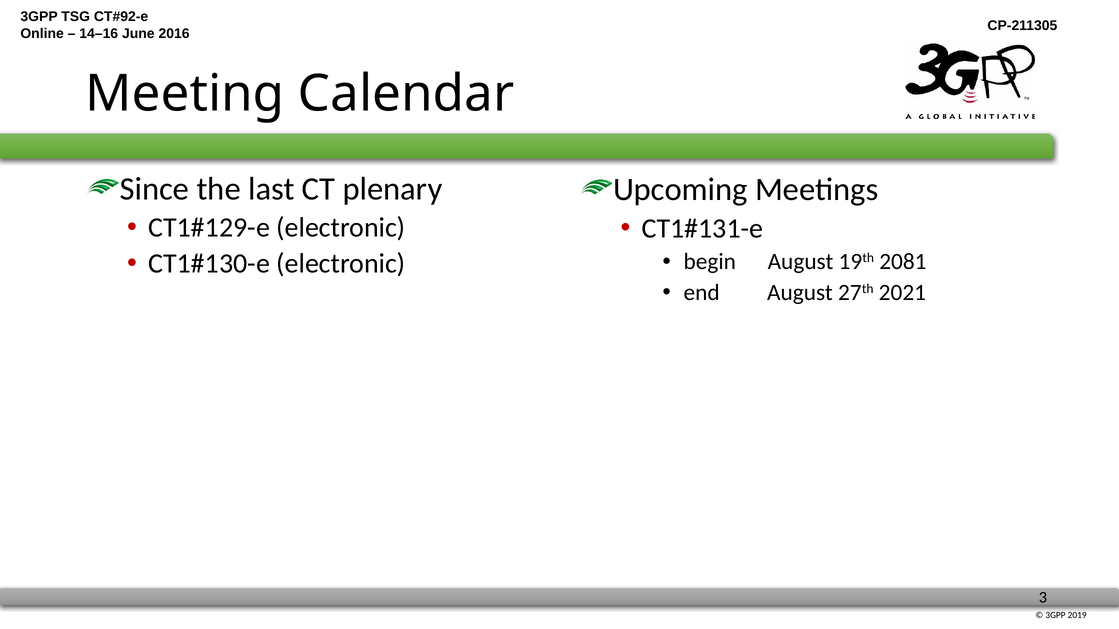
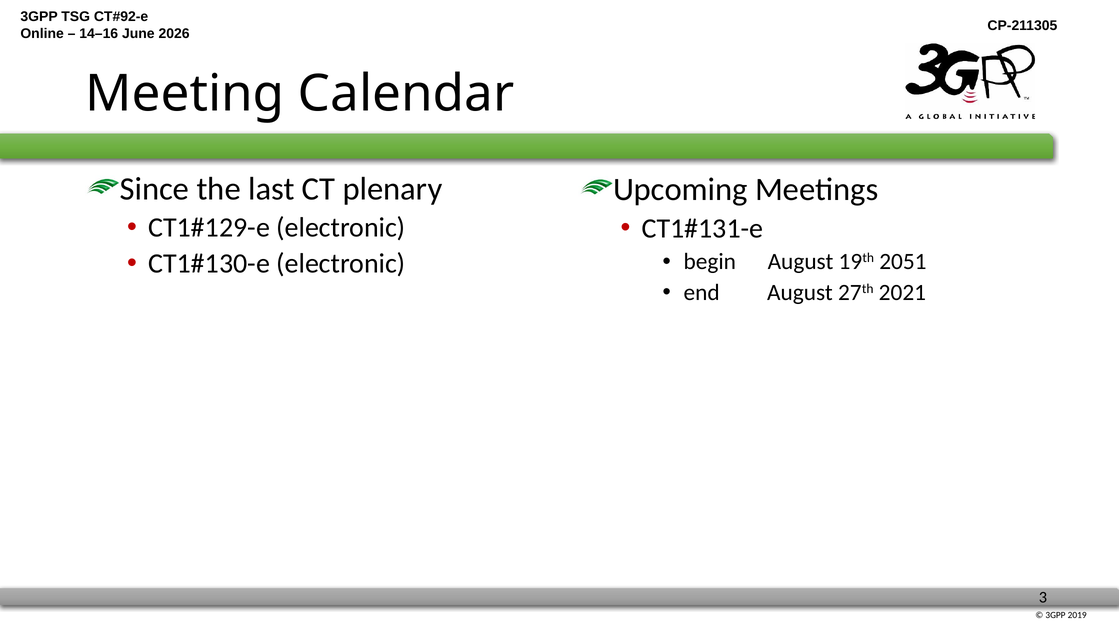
2016: 2016 -> 2026 (174, 34)
2081: 2081 -> 2051 (903, 262)
